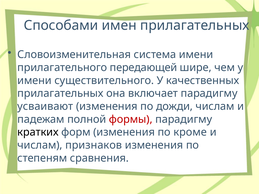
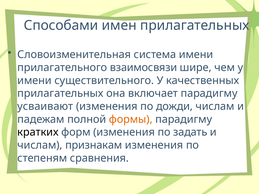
передающей: передающей -> взаимосвязи (144, 68)
формы colour: red -> orange (131, 119)
кроме: кроме -> задать (190, 132)
признаков: признаков -> признакам (94, 145)
